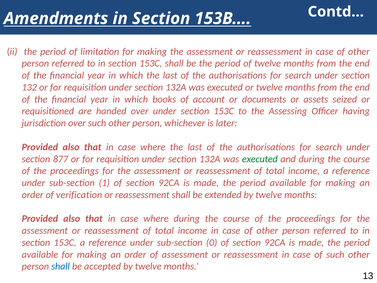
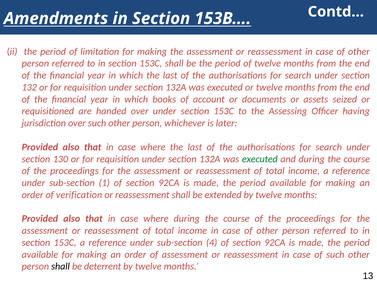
877: 877 -> 130 (61, 159)
0: 0 -> 4 (212, 242)
shall colour: blue -> black (61, 266)
accepted: accepted -> deterrent (103, 266)
